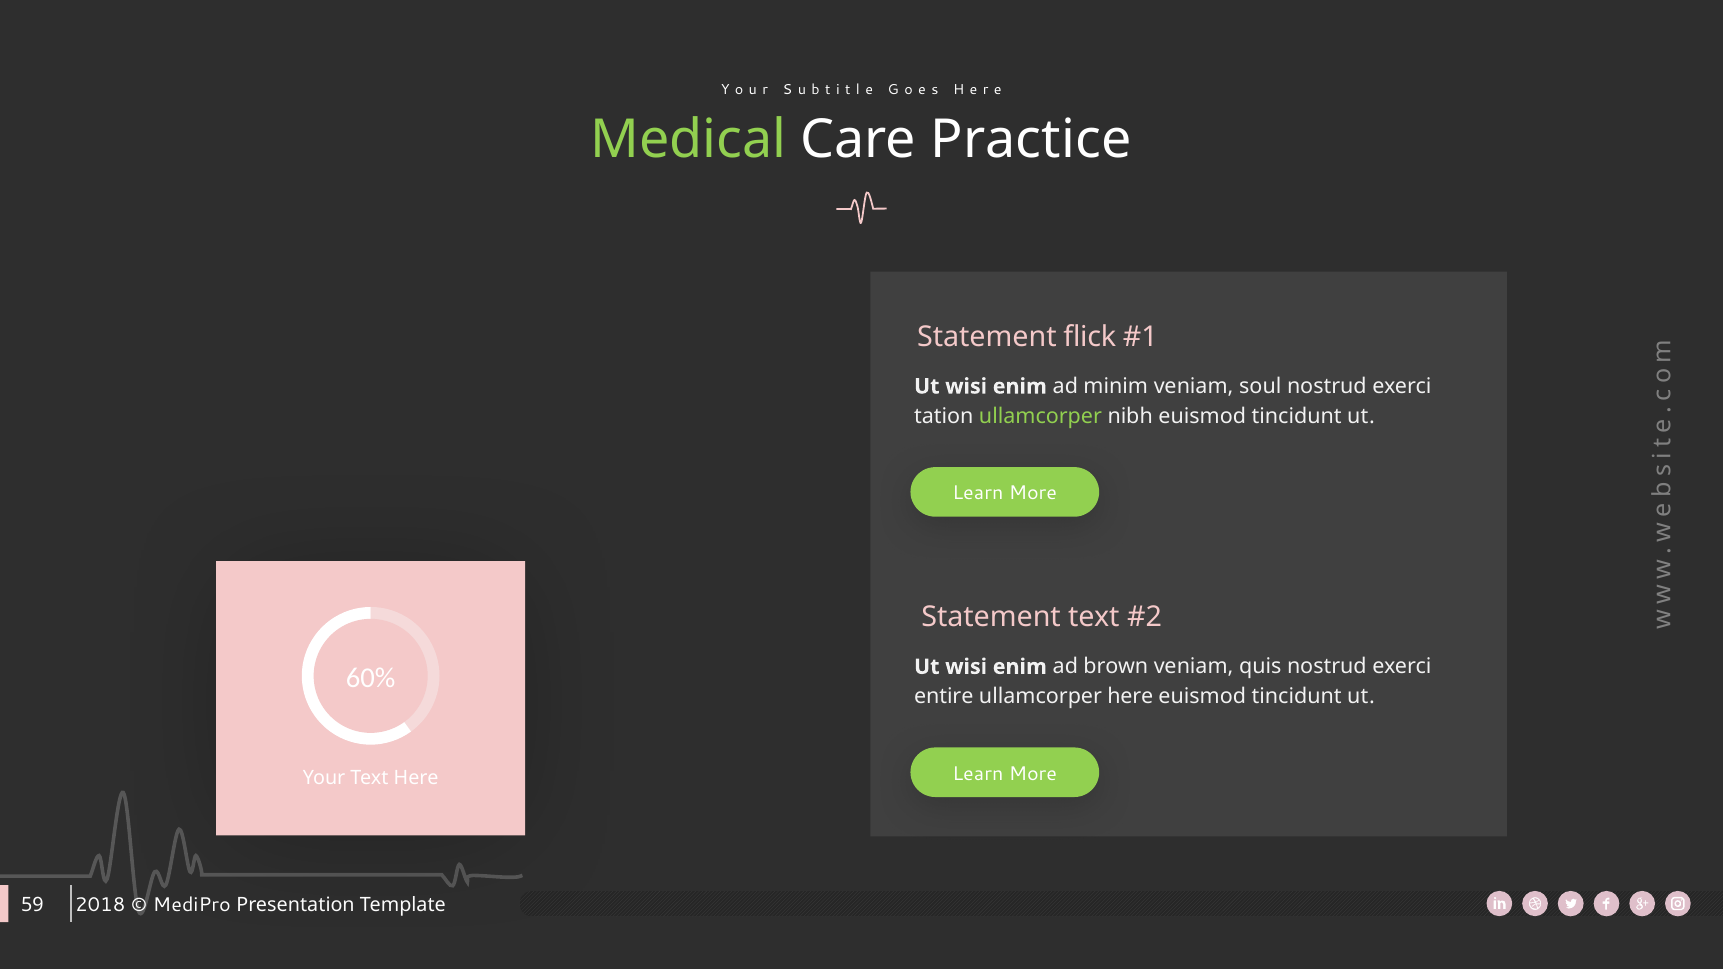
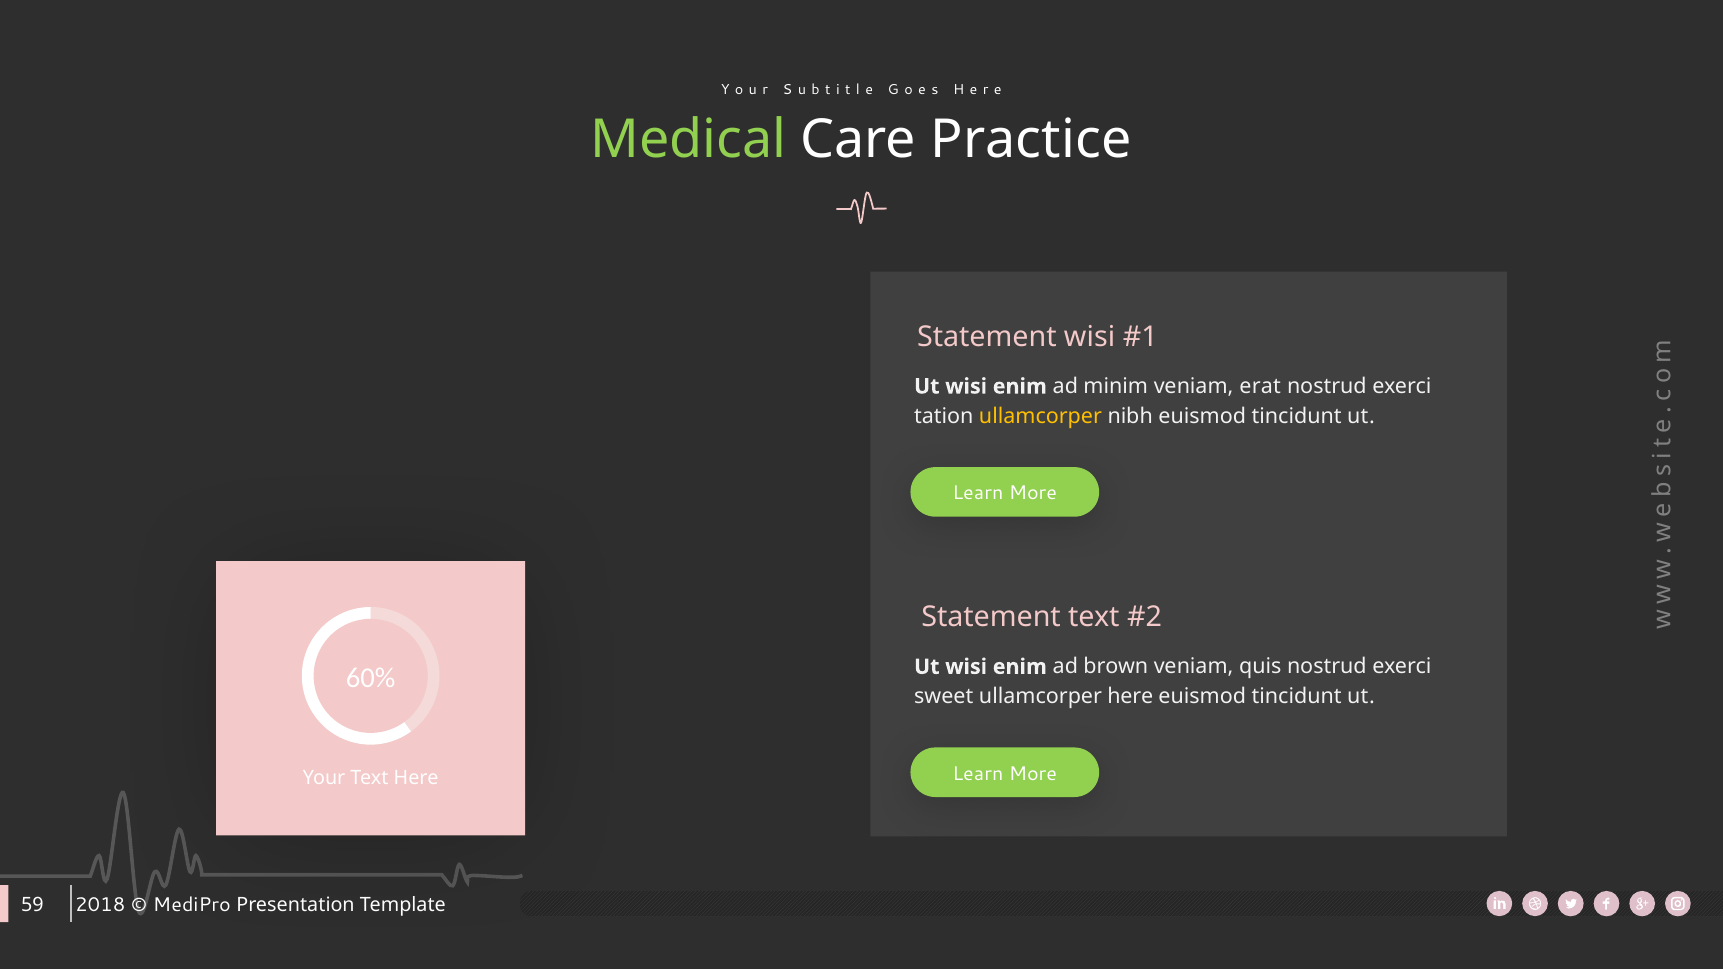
Statement flick: flick -> wisi (1090, 337)
soul: soul -> erat (1260, 387)
ullamcorper colour: light green -> yellow (1040, 416)
entire: entire -> sweet (944, 696)
